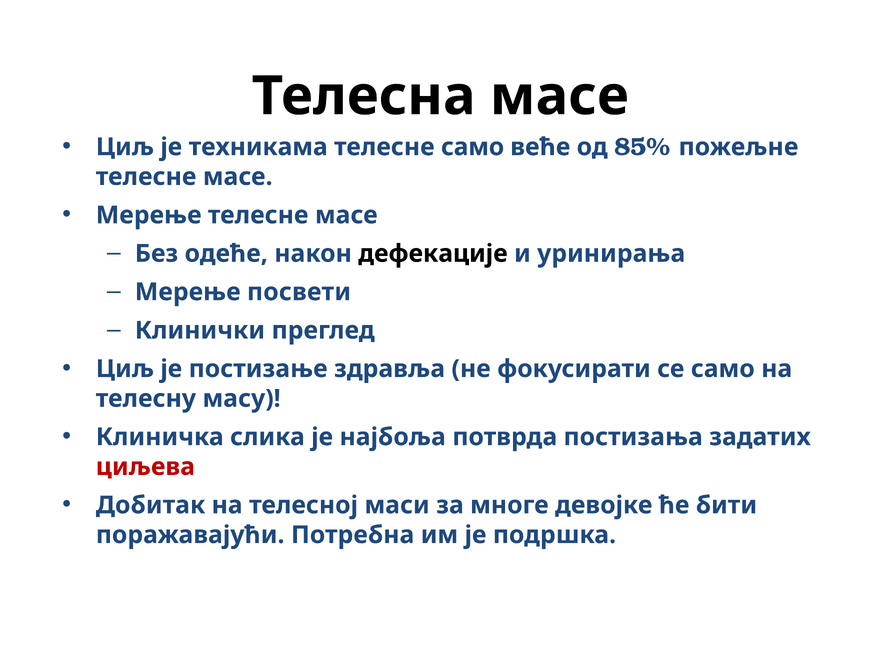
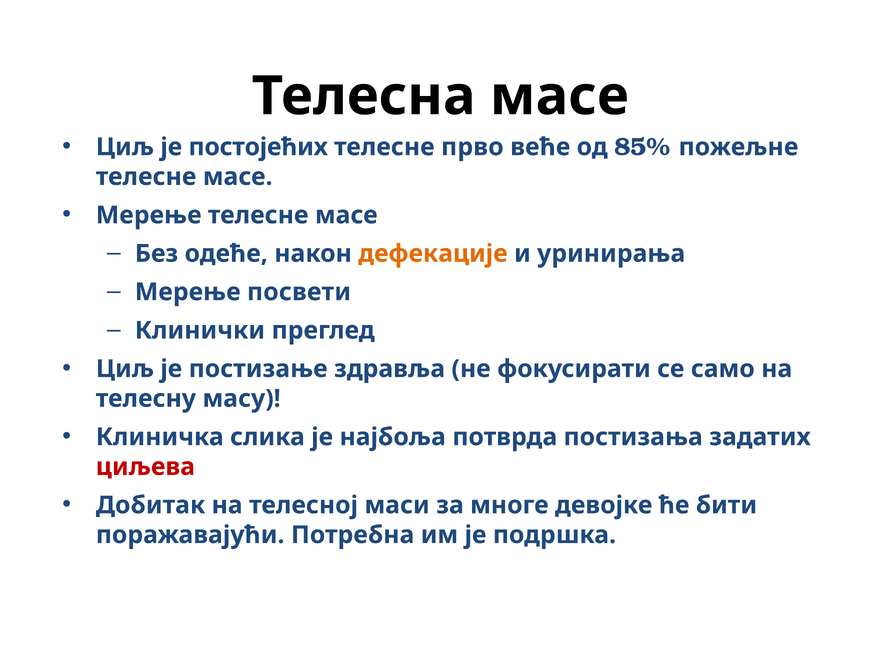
техникама: техникама -> постојећих (258, 147)
телесне само: само -> прво (472, 147)
дефекације colour: black -> orange (433, 254)
